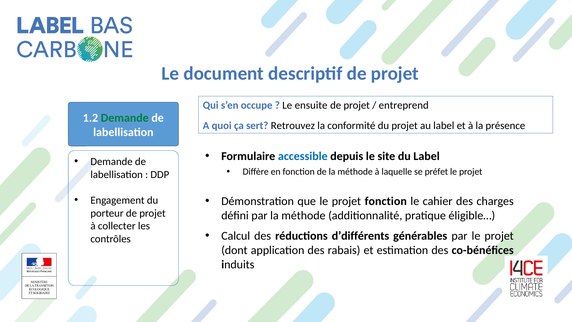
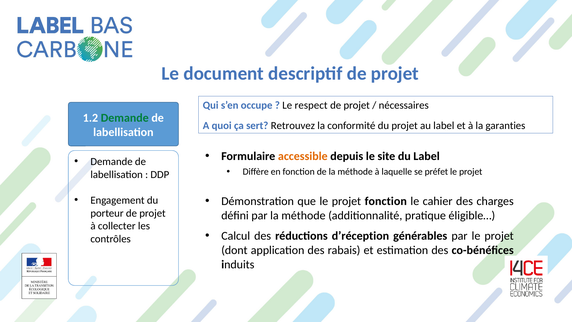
ensuite: ensuite -> respect (311, 105)
entreprend: entreprend -> nécessaires (404, 105)
présence: présence -> garanties (505, 125)
accessible colour: blue -> orange (303, 156)
d’différents: d’différents -> d’réception (360, 236)
